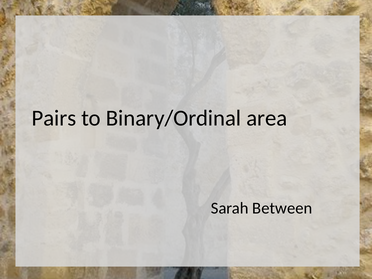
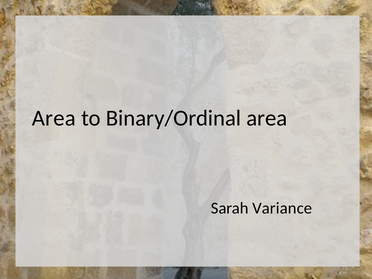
Pairs: Pairs -> Area (54, 118)
Between: Between -> Variance (282, 208)
